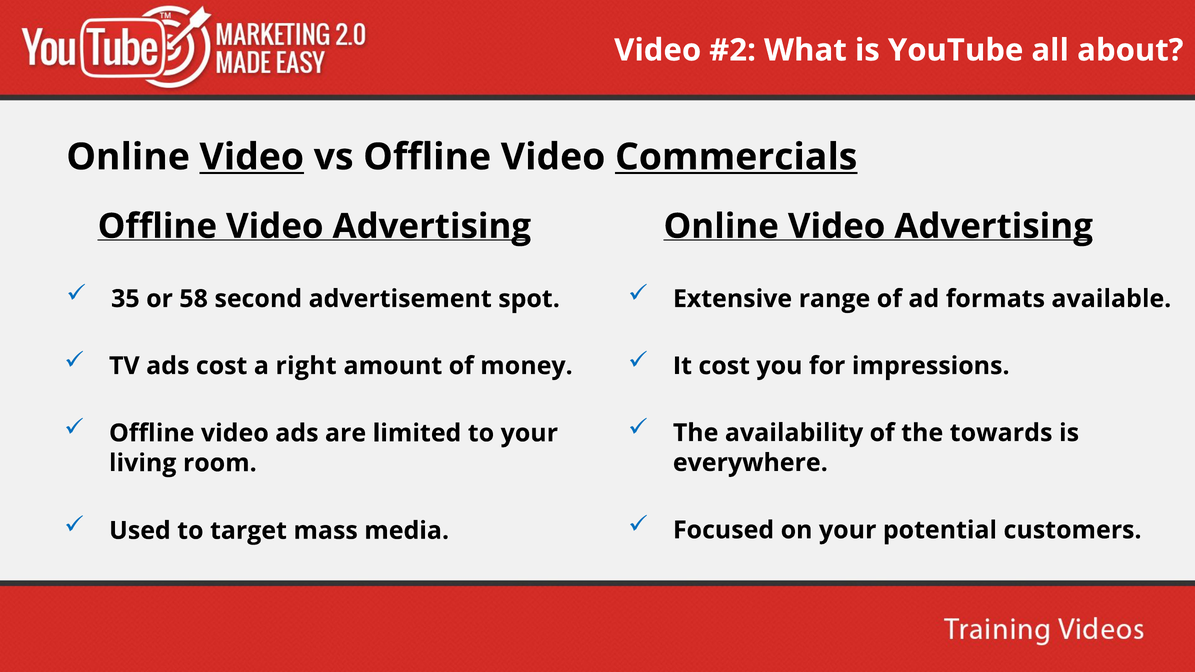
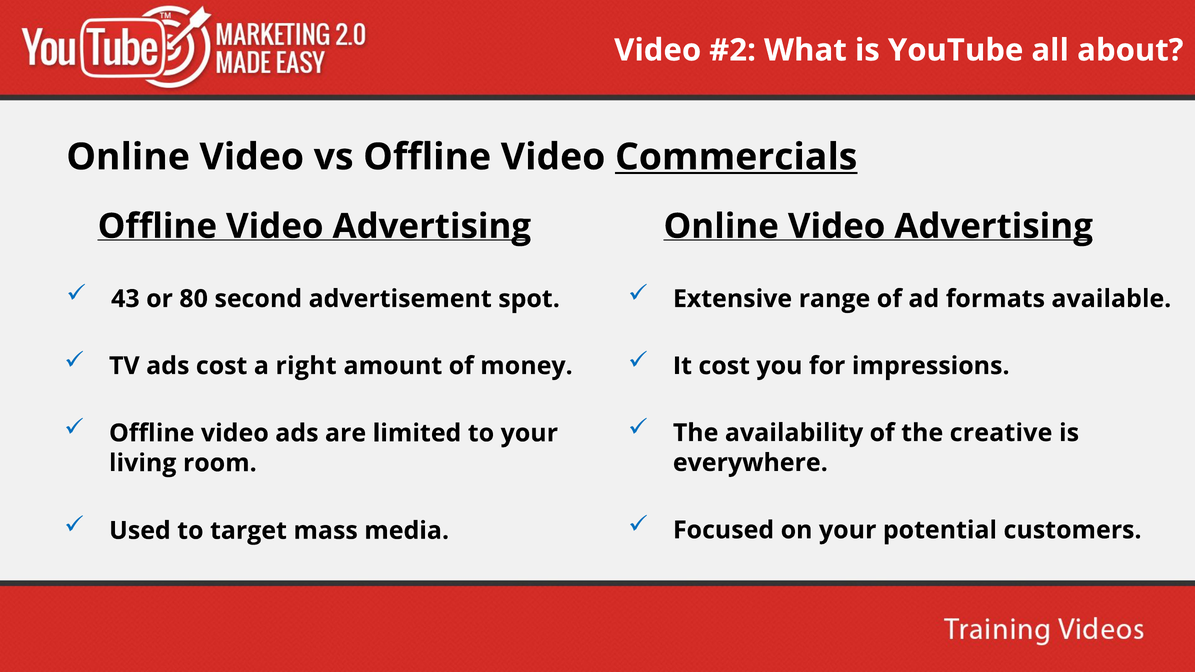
Video underline: present -> none (252, 157)
35: 35 -> 43 (125, 299)
58: 58 -> 80 (194, 299)
towards: towards -> creative (1001, 433)
